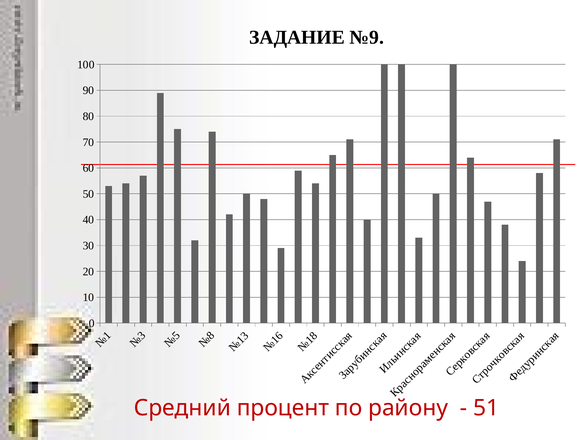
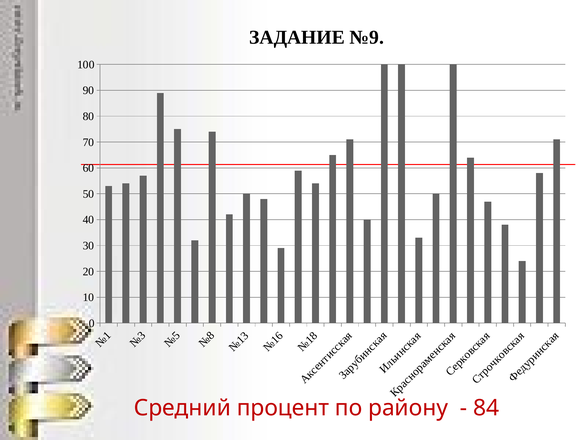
51: 51 -> 84 (486, 408)
